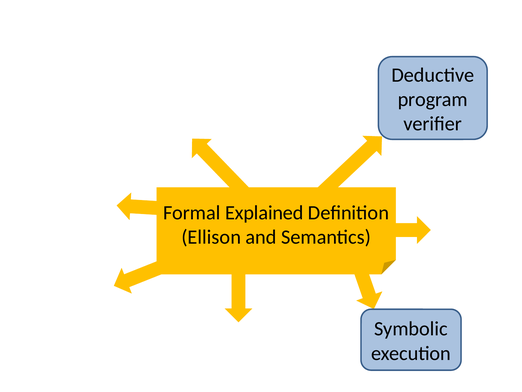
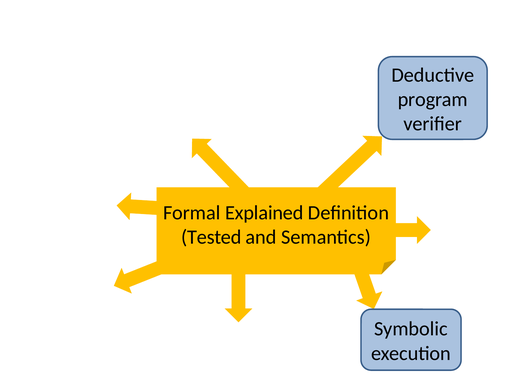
Ellison: Ellison -> Tested (211, 237)
